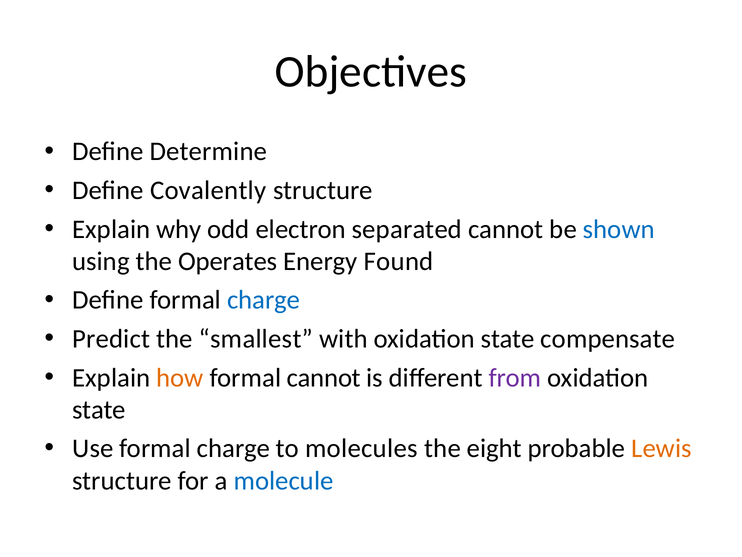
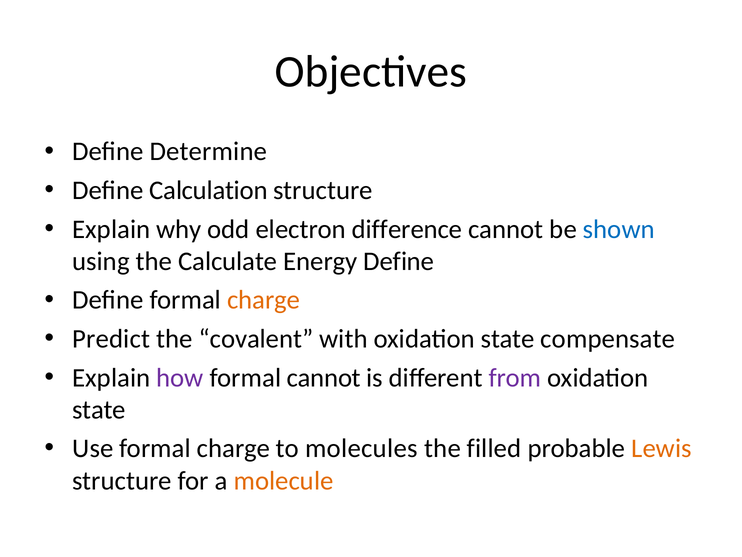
Covalently: Covalently -> Calculation (209, 190)
separated: separated -> difference (407, 229)
Operates: Operates -> Calculate (228, 261)
Energy Found: Found -> Define (399, 261)
charge colour: blue -> orange (264, 300)
smallest: smallest -> covalent (256, 339)
how colour: orange -> purple (180, 377)
eight: eight -> filled (494, 448)
molecule colour: blue -> orange (284, 480)
